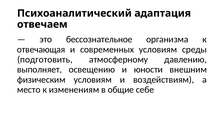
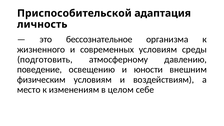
Психоаналитический: Психоаналитический -> Приспособительской (74, 13)
отвечаем: отвечаем -> личность (42, 24)
отвечающая: отвечающая -> жизненного (41, 49)
выполняет: выполняет -> поведение (40, 70)
общие: общие -> целом (121, 90)
